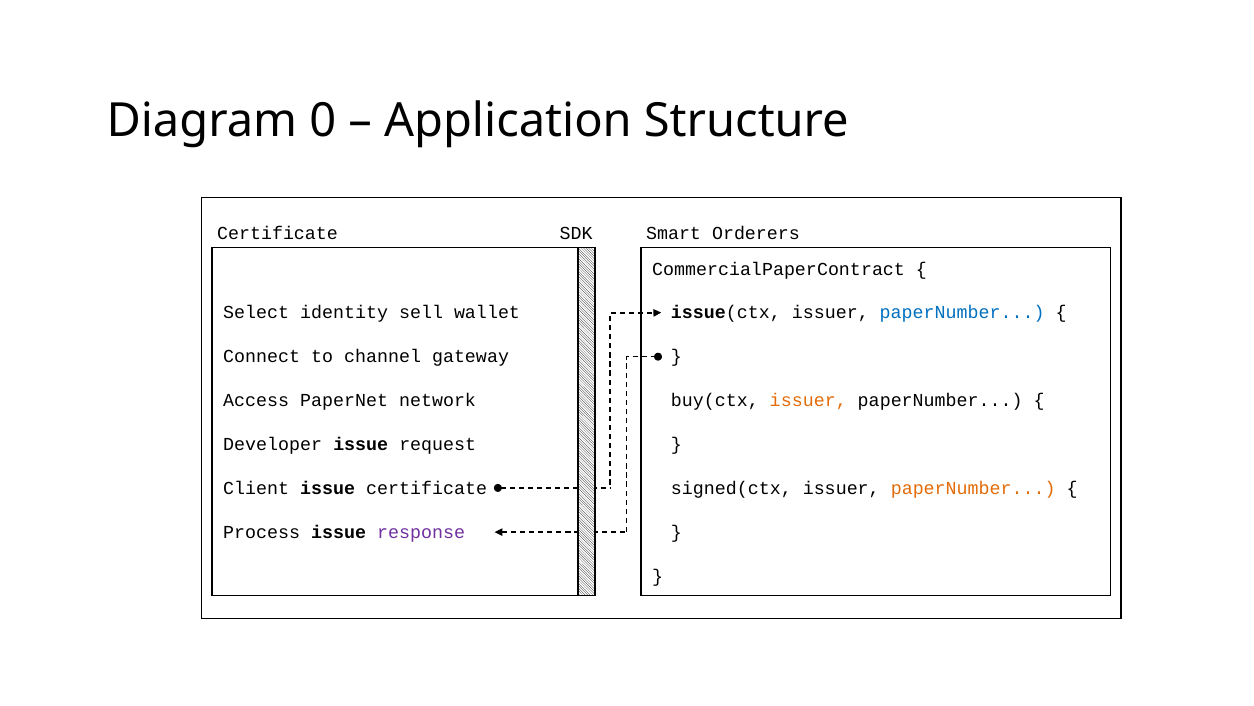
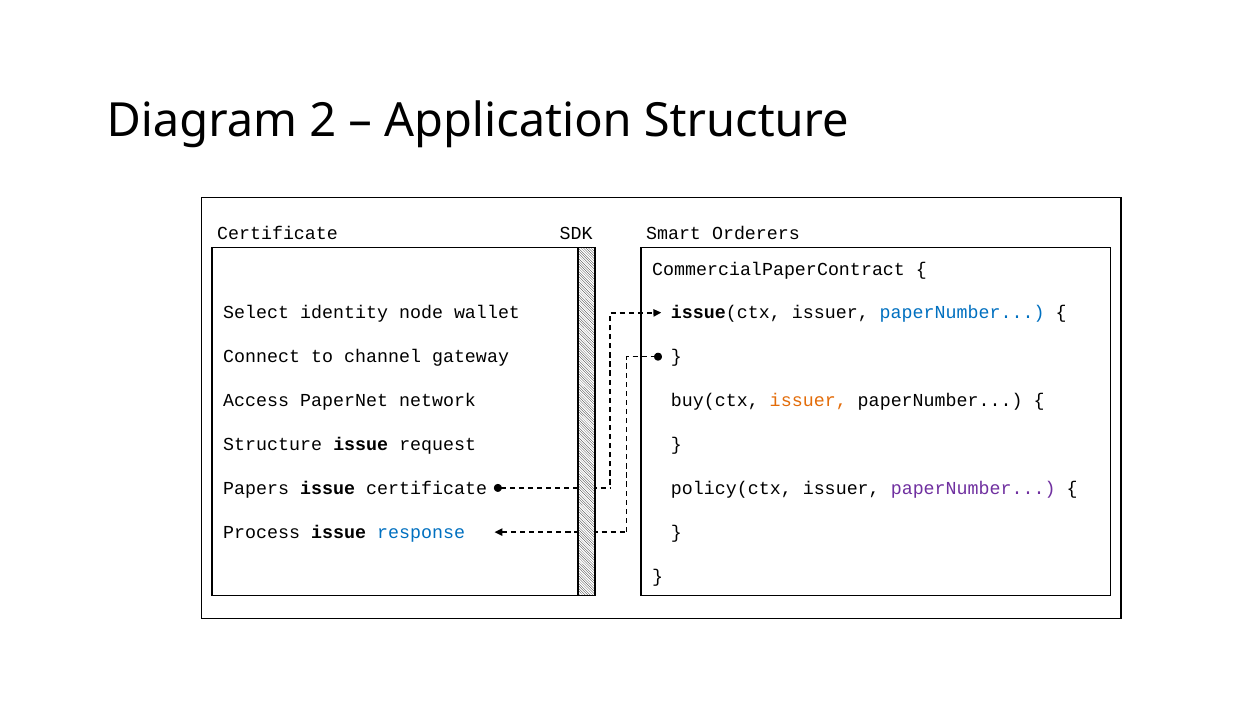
0: 0 -> 2 (323, 121)
sell: sell -> node (421, 313)
Developer: Developer -> Structure (273, 444)
Client: Client -> Papers (256, 488)
signed(ctx: signed(ctx -> policy(ctx (731, 488)
paperNumber colour: orange -> purple (973, 488)
response colour: purple -> blue (421, 532)
